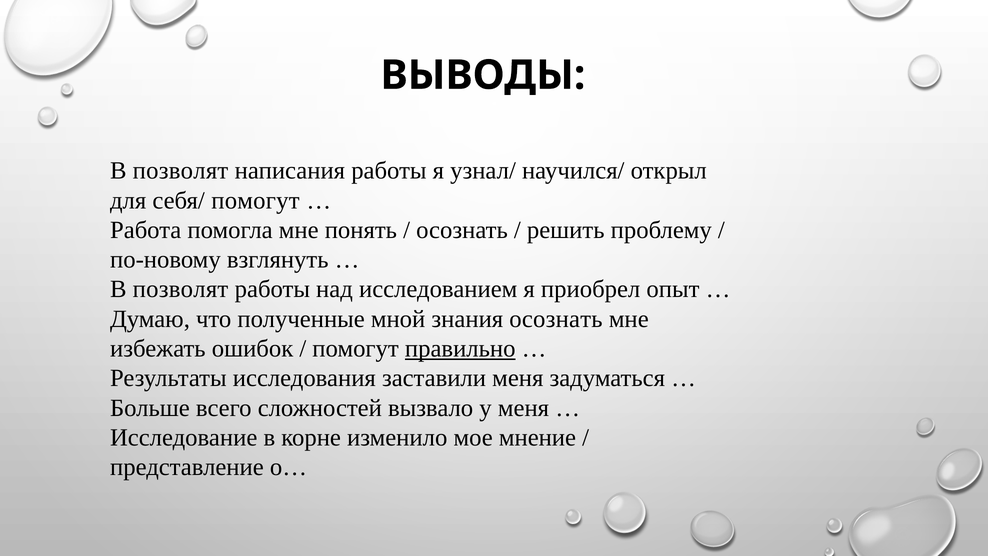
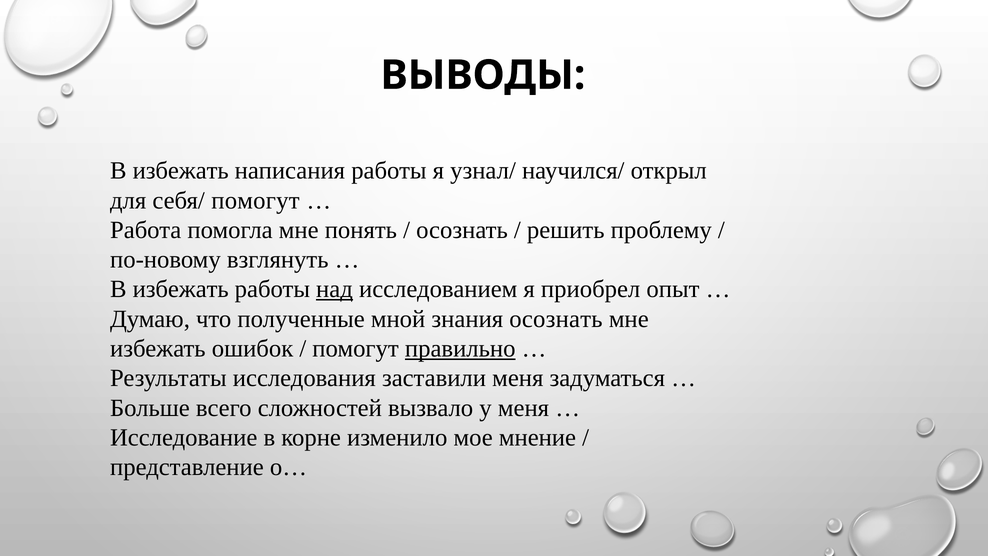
позволят: позволят -> избежать (181, 171)
позволят: позволят -> избежать (181, 289)
над underline: none -> present (334, 289)
